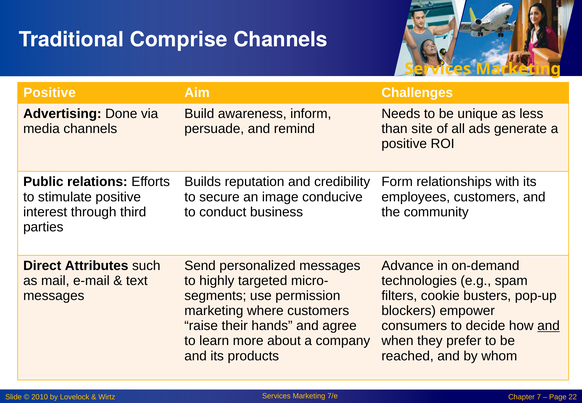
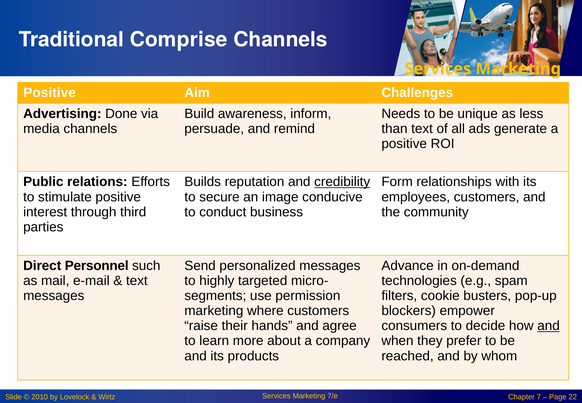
than site: site -> text (422, 129)
credibility underline: none -> present (342, 182)
Attributes: Attributes -> Personnel (97, 266)
